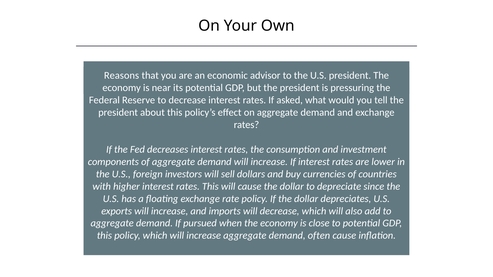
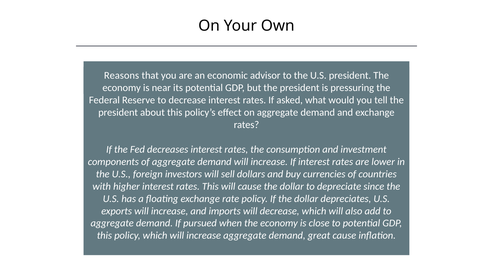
often: often -> great (319, 236)
